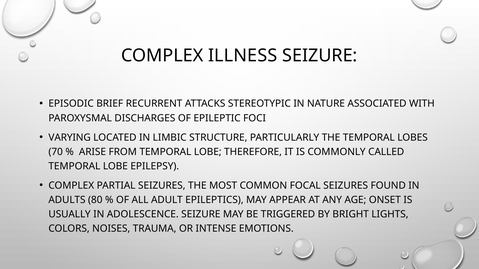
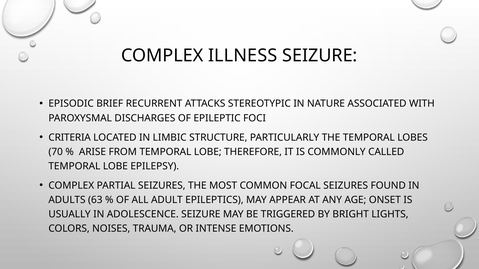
VARYING: VARYING -> CRITERIA (70, 138)
80: 80 -> 63 (95, 200)
